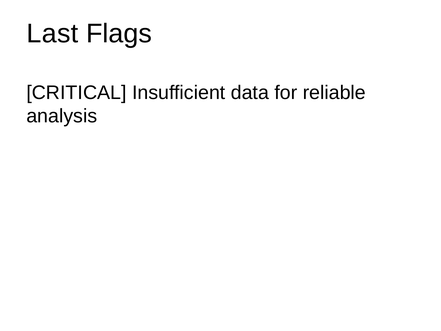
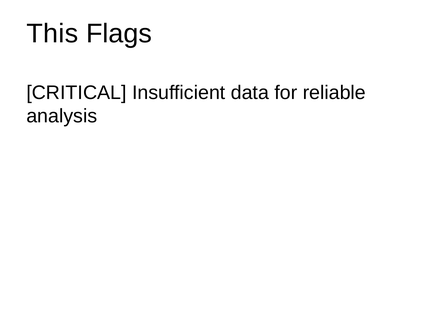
Last: Last -> This (52, 33)
